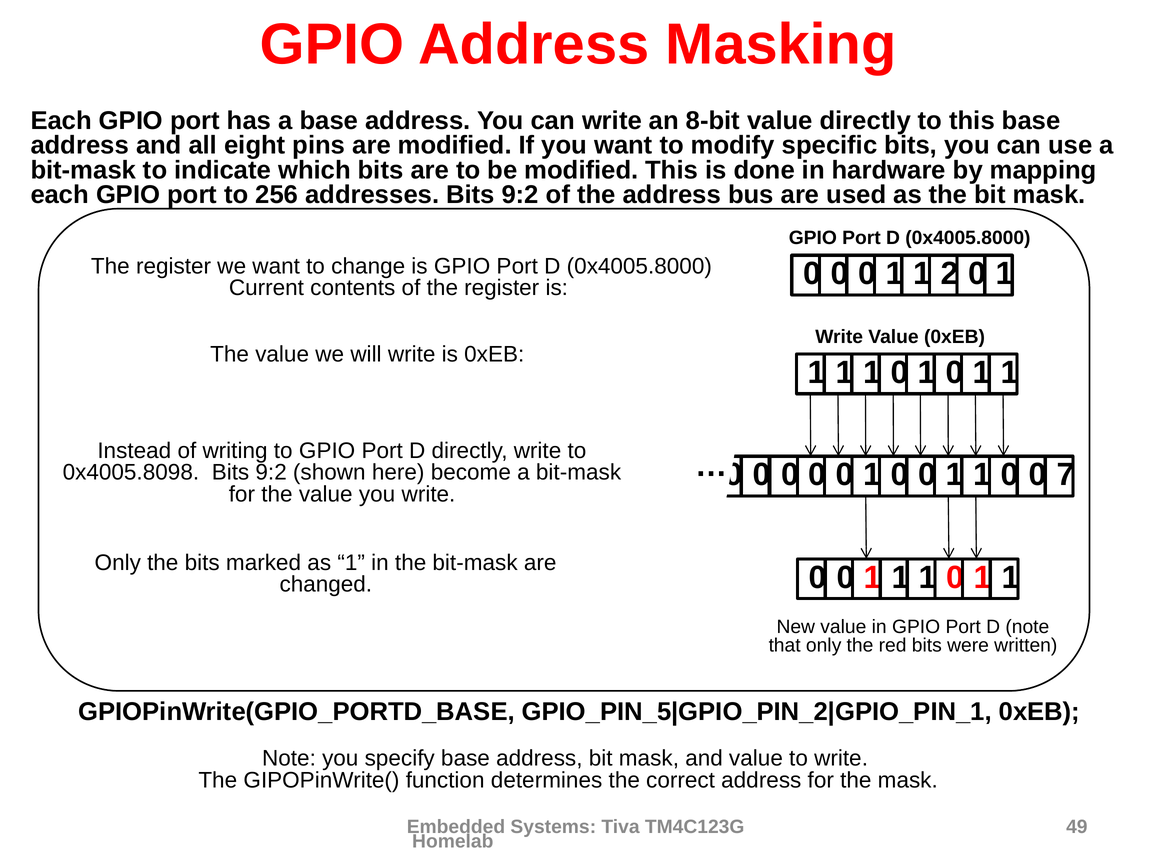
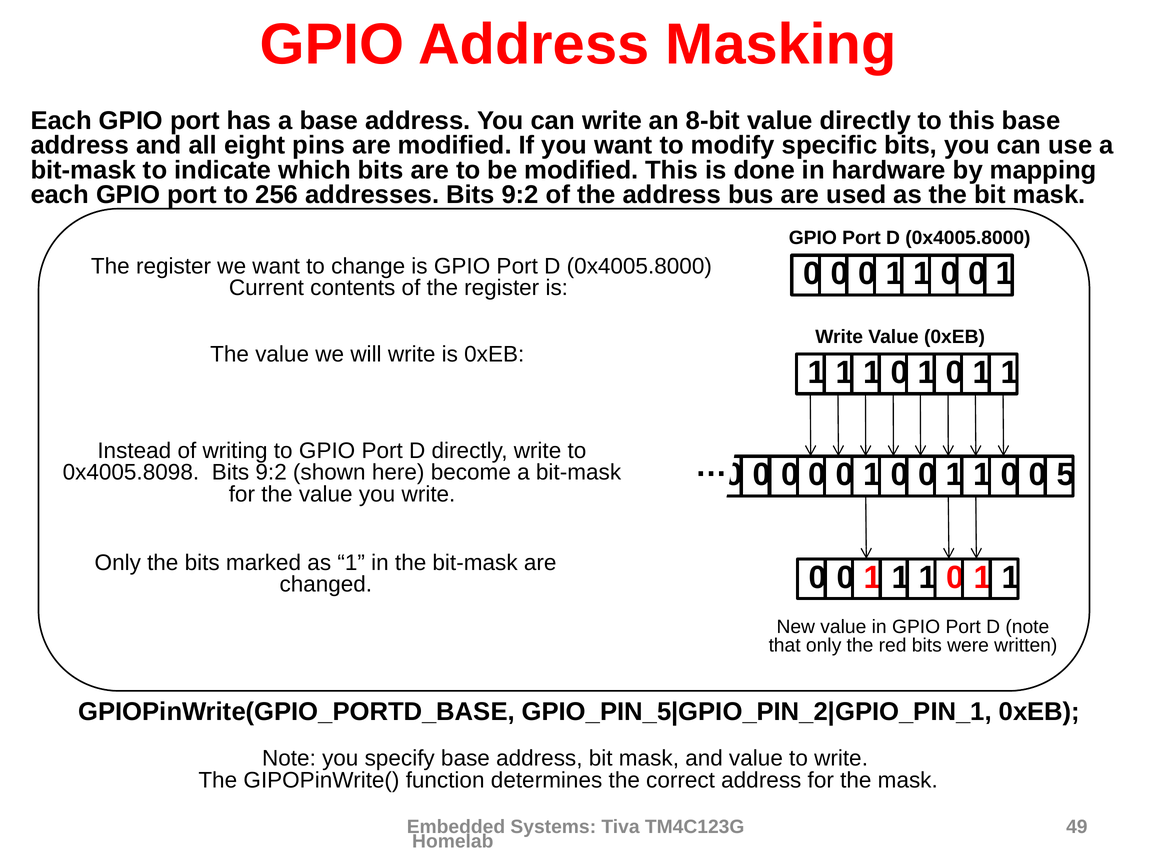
2: 2 -> 0 (950, 274)
7: 7 -> 5 (1066, 475)
